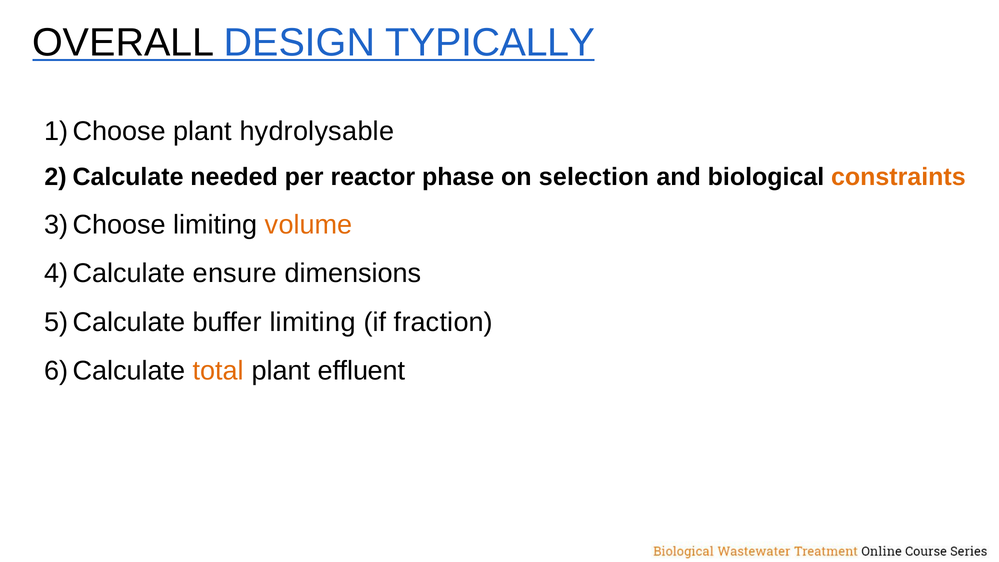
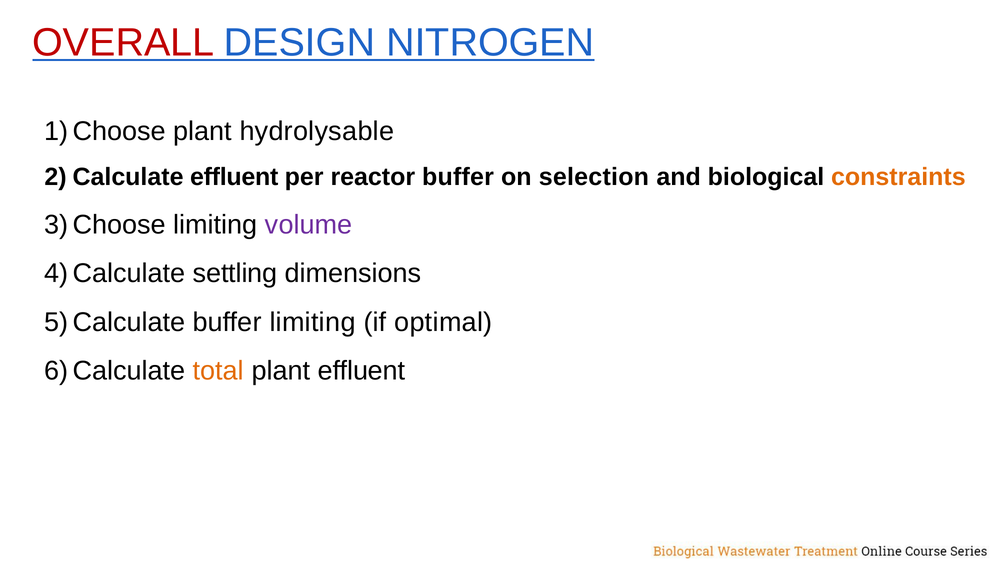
OVERALL colour: black -> red (123, 43)
TYPICALLY: TYPICALLY -> NITROGEN (490, 43)
needed: needed -> effluent (234, 177)
reactor phase: phase -> buffer (458, 177)
volume colour: orange -> purple (309, 225)
ensure: ensure -> settling (235, 273)
fraction: fraction -> optimal (443, 322)
